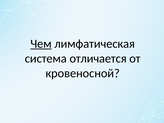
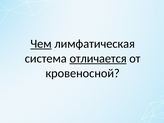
отличается underline: none -> present (98, 58)
